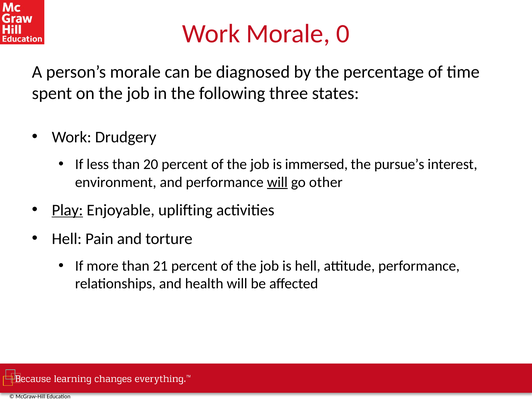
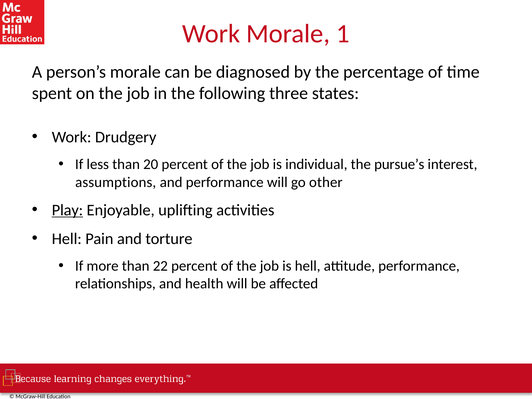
0: 0 -> 1 (343, 34)
immersed: immersed -> individual (316, 164)
environment: environment -> assumptions (116, 182)
will underline: present -> none (277, 182)
21: 21 -> 22 (160, 266)
